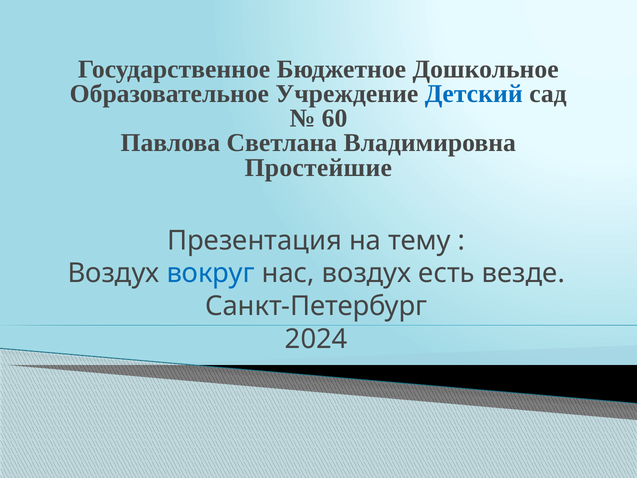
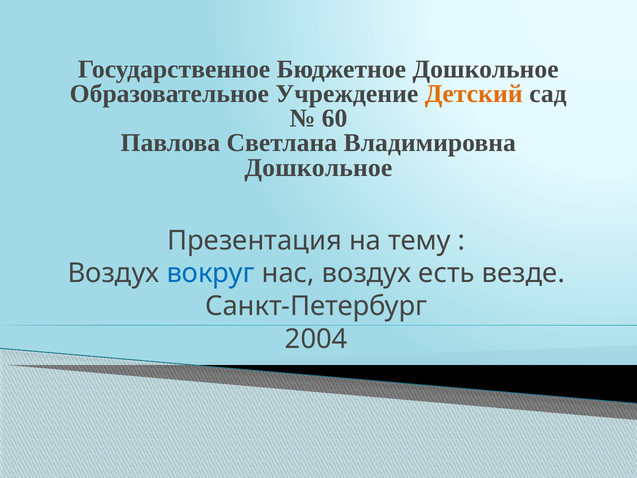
Детский colour: blue -> orange (474, 94)
Простейшие: Простейшие -> Дошкольное (318, 168)
2024: 2024 -> 2004 (316, 339)
